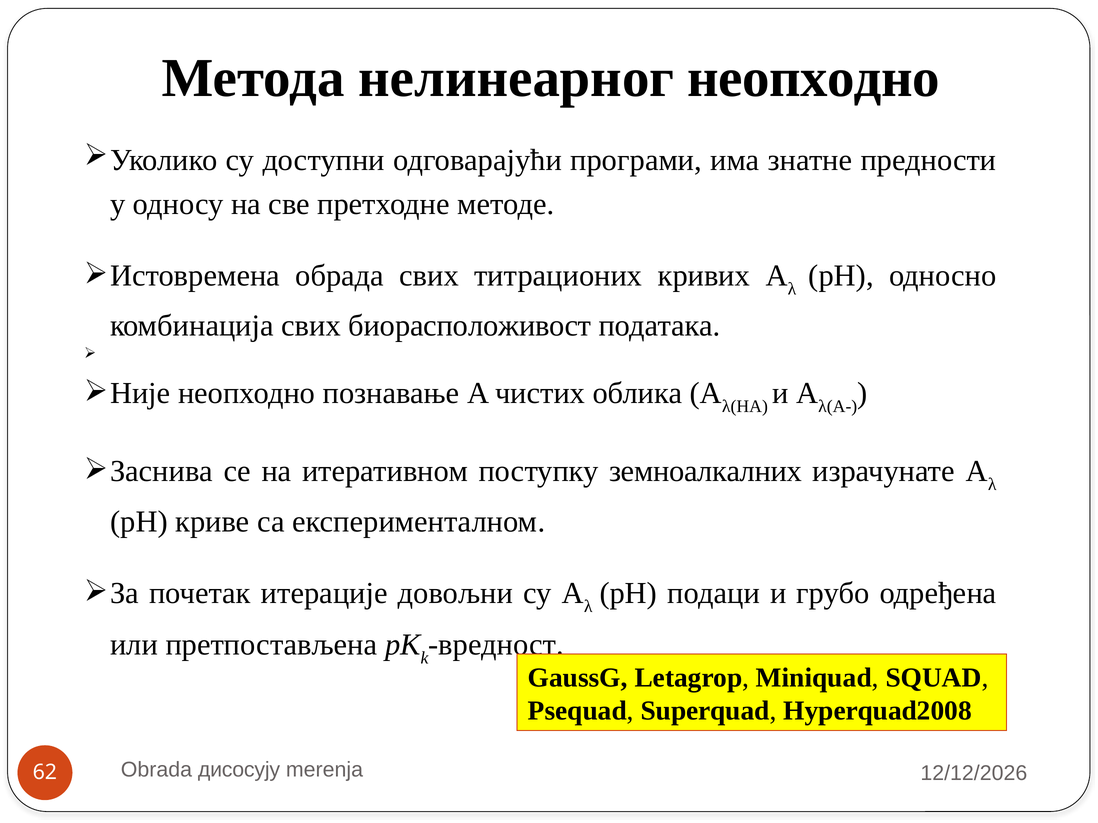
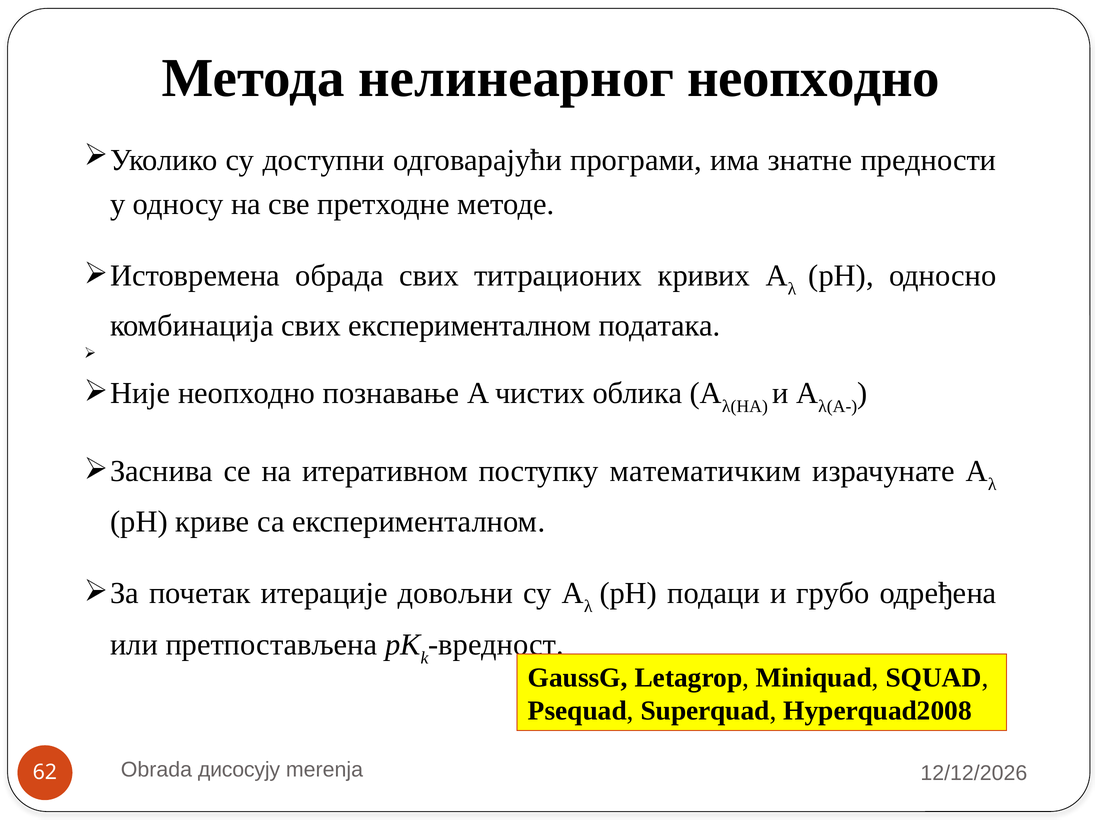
свих биорасположивост: биорасположивост -> експерименталном (470, 326)
земноалкалних: земноалкалних -> математичким (705, 471)
